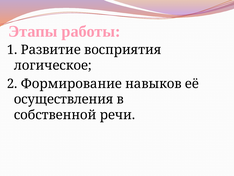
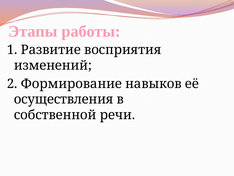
логическое: логическое -> изменений (53, 65)
